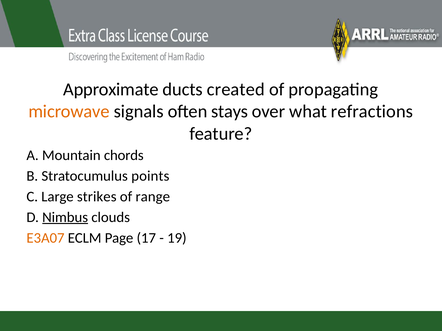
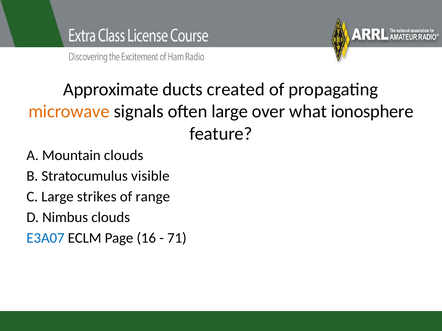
often stays: stays -> large (230, 112)
refractions: refractions -> ionosphere (372, 112)
Mountain chords: chords -> clouds (124, 156)
points: points -> visible (150, 176)
Nimbus underline: present -> none (65, 218)
E3A07 colour: orange -> blue (45, 238)
17: 17 -> 16 (146, 238)
19: 19 -> 71 (177, 238)
